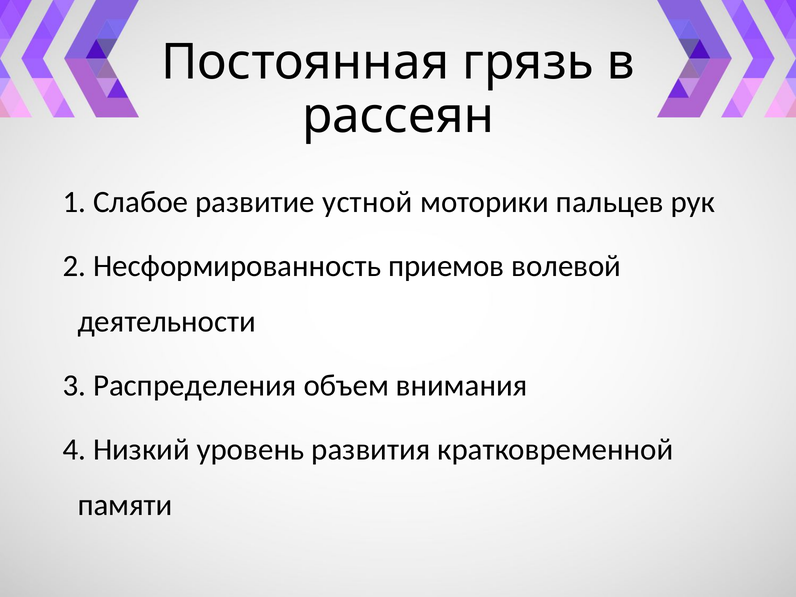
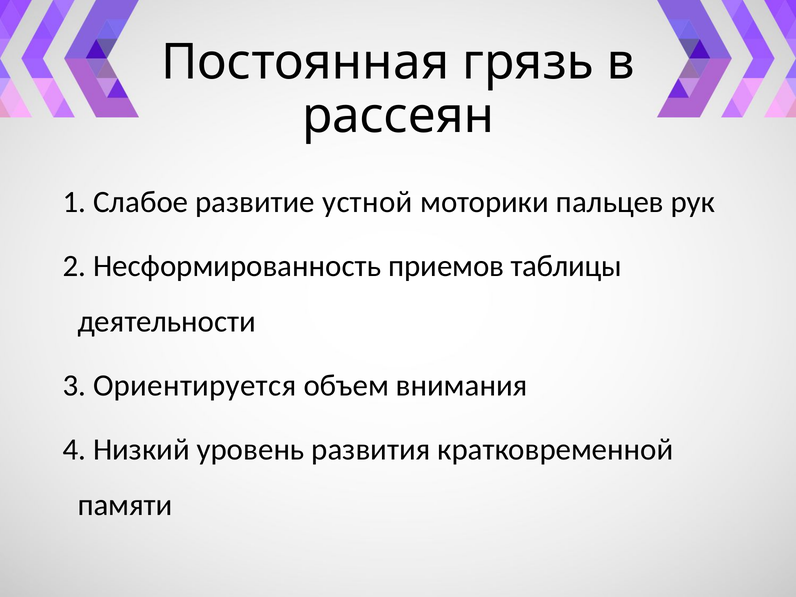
волевой: волевой -> таблицы (566, 266)
Распределения: Распределения -> Ориентируется (195, 385)
